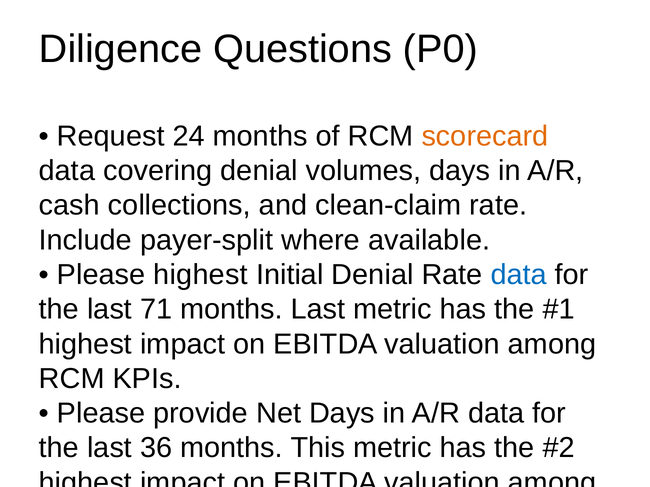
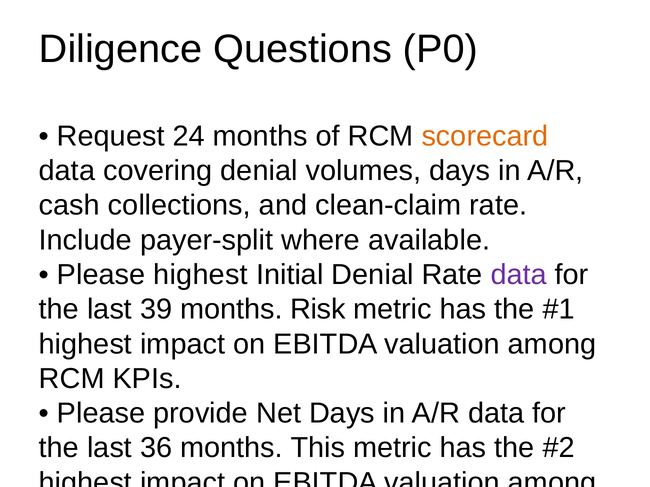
data colour: blue -> purple (519, 275)
71: 71 -> 39 (156, 310)
months Last: Last -> Risk (318, 310)
